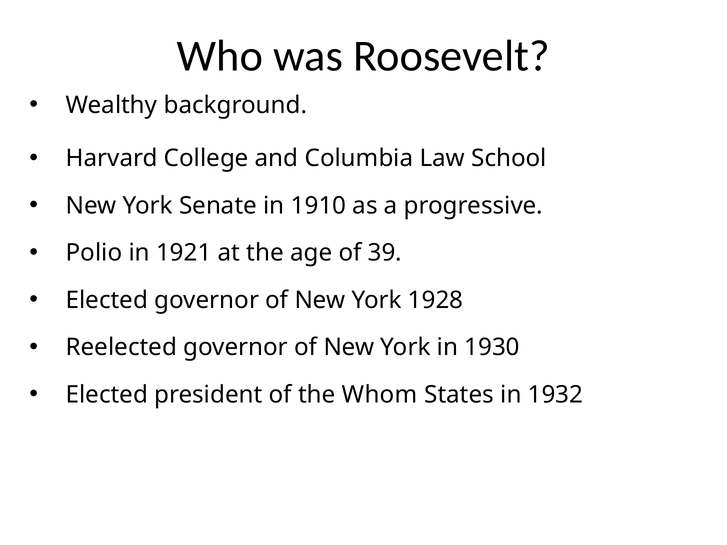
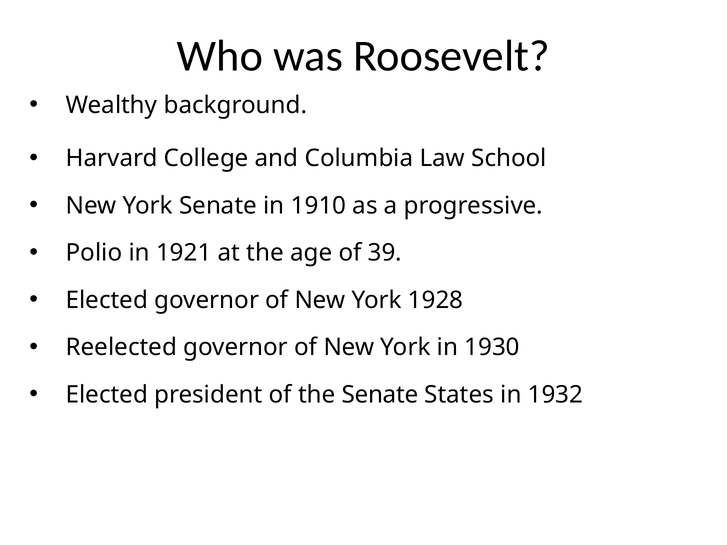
the Whom: Whom -> Senate (380, 395)
